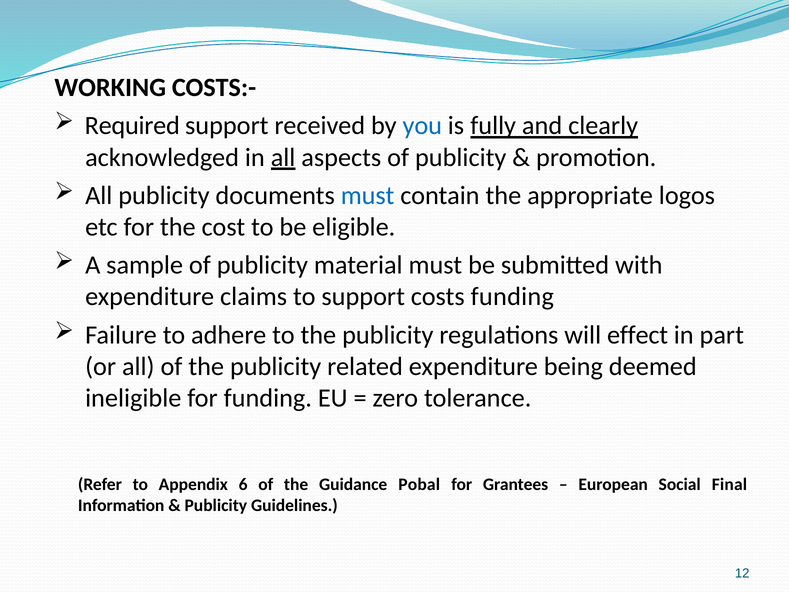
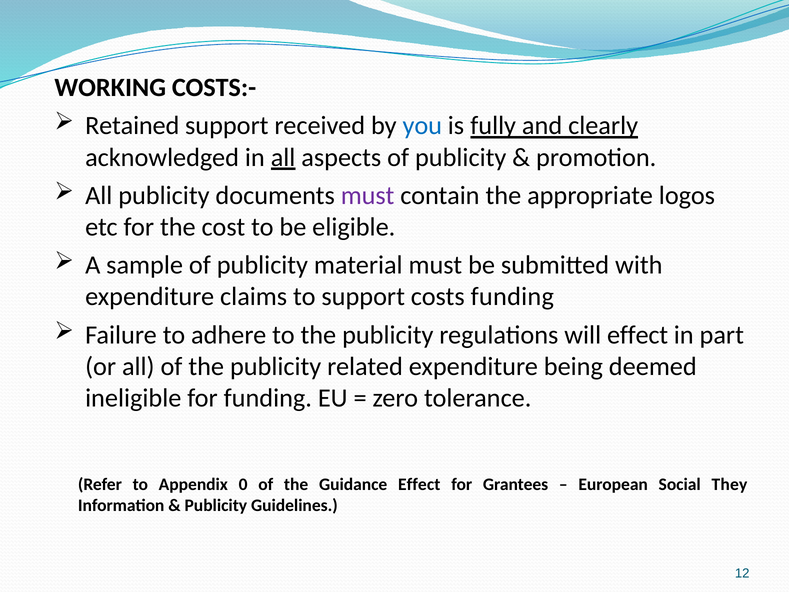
Required: Required -> Retained (132, 126)
must colour: blue -> purple (368, 195)
6: 6 -> 0 (243, 484)
Guidance Pobal: Pobal -> Effect (419, 484)
Final: Final -> They (729, 484)
